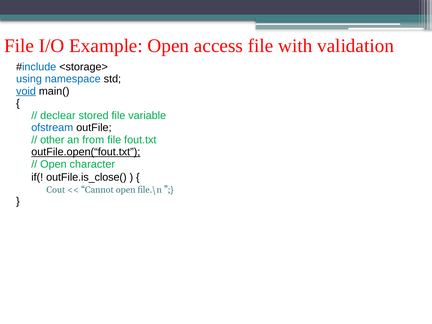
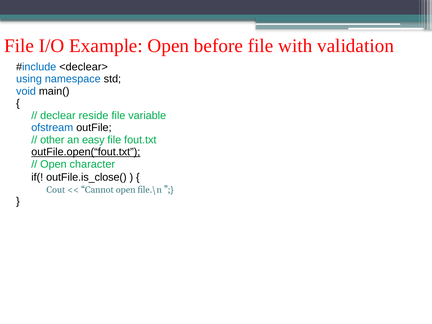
access: access -> before (219, 46)
<storage>: <storage> -> <declear> (84, 67)
void underline: present -> none (26, 91)
stored: stored -> reside (94, 116)
from: from -> easy (93, 140)
